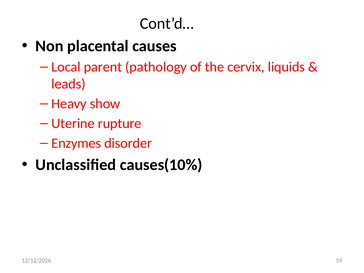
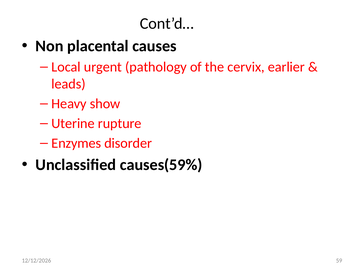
parent: parent -> urgent (103, 67)
liquids: liquids -> earlier (286, 67)
causes(10%: causes(10% -> causes(59% (161, 165)
